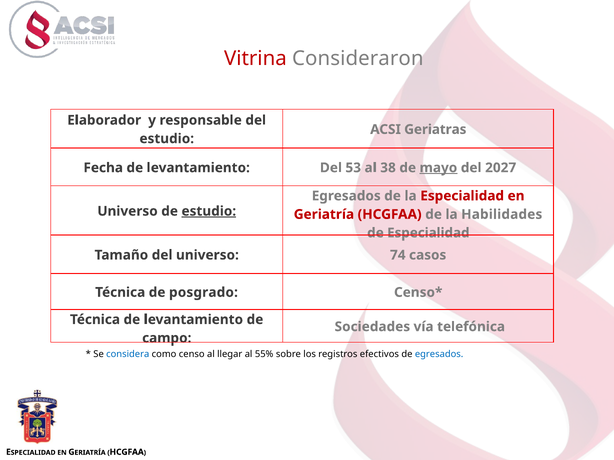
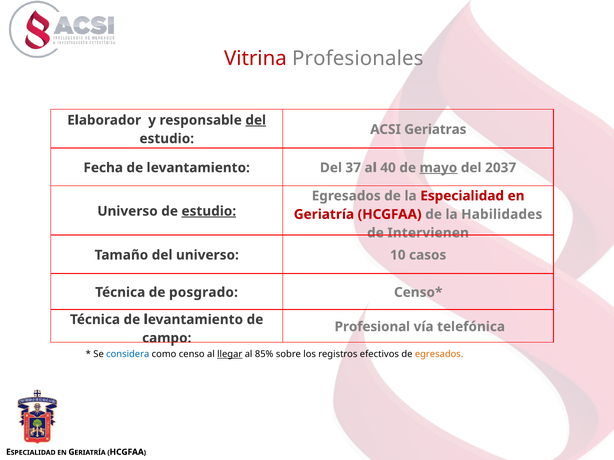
Consideraron: Consideraron -> Profesionales (358, 58)
del underline: none -> present (256, 120)
53: 53 -> 37 (353, 168)
38: 38 -> 40 (388, 168)
2027: 2027 -> 2037 (501, 168)
de Especialidad: Especialidad -> Intervienen (428, 233)
74: 74 -> 10 (398, 255)
Sociedades: Sociedades -> Profesional (372, 327)
llegar underline: none -> present (230, 355)
55%: 55% -> 85% (264, 355)
egresados colour: blue -> orange (439, 355)
